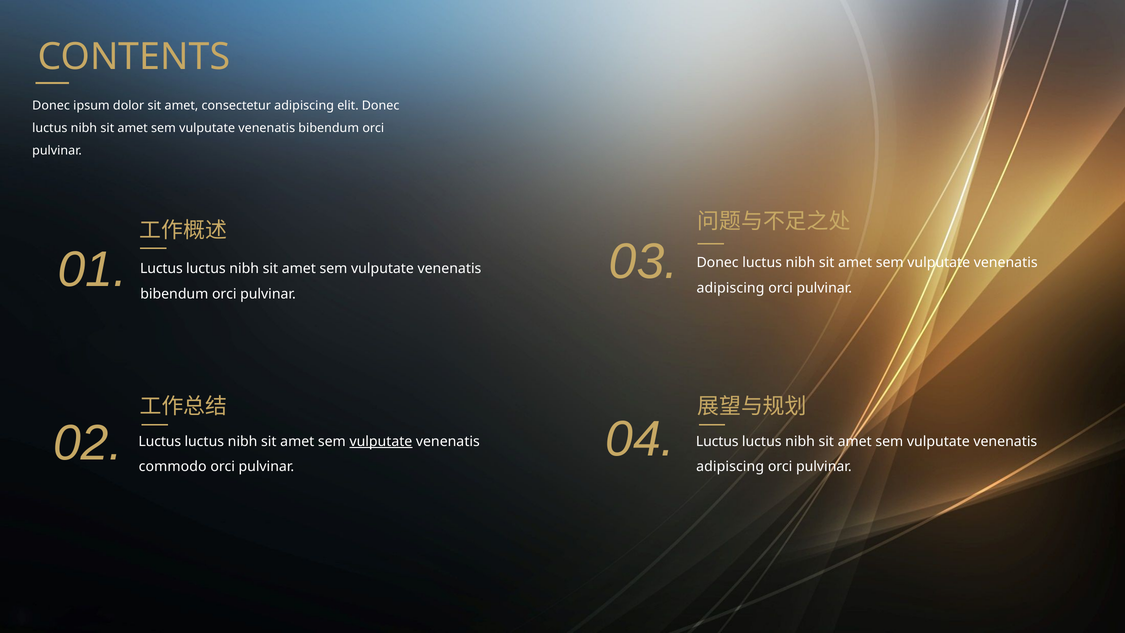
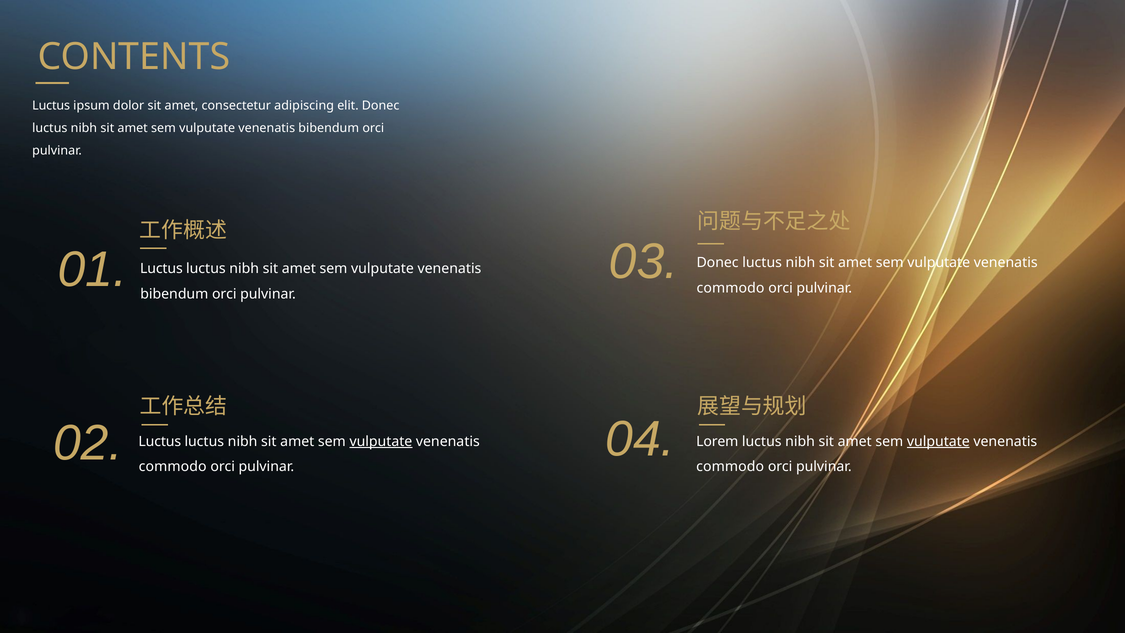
Donec: Donec -> Luctus (51, 106)
adipiscing: adipiscing -> commodo (731, 288)
Luctus: Luctus -> Lorem (717, 441)
vulputate underline: none -> present (938, 441)
adipiscing: adipiscing -> commodo (730, 467)
